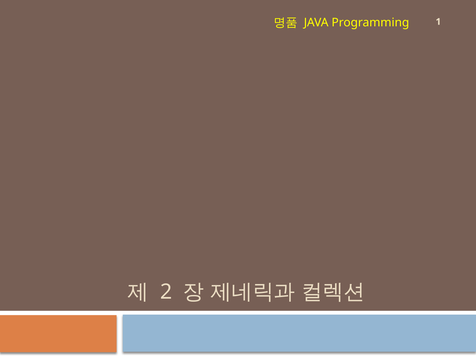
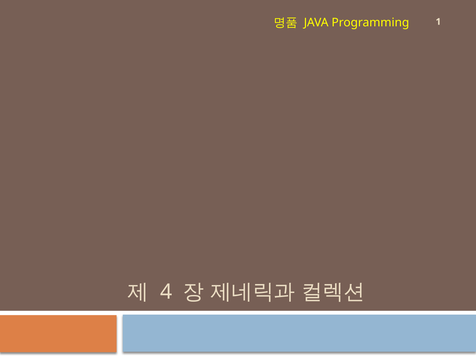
2: 2 -> 4 (166, 292)
